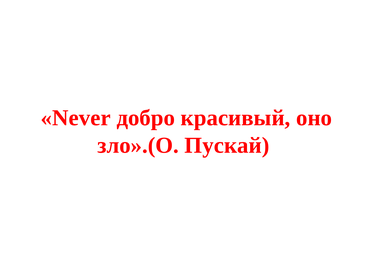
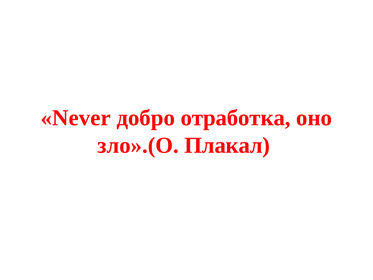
красивый: красивый -> отработка (236, 118)
Пускай: Пускай -> Плакал (227, 145)
